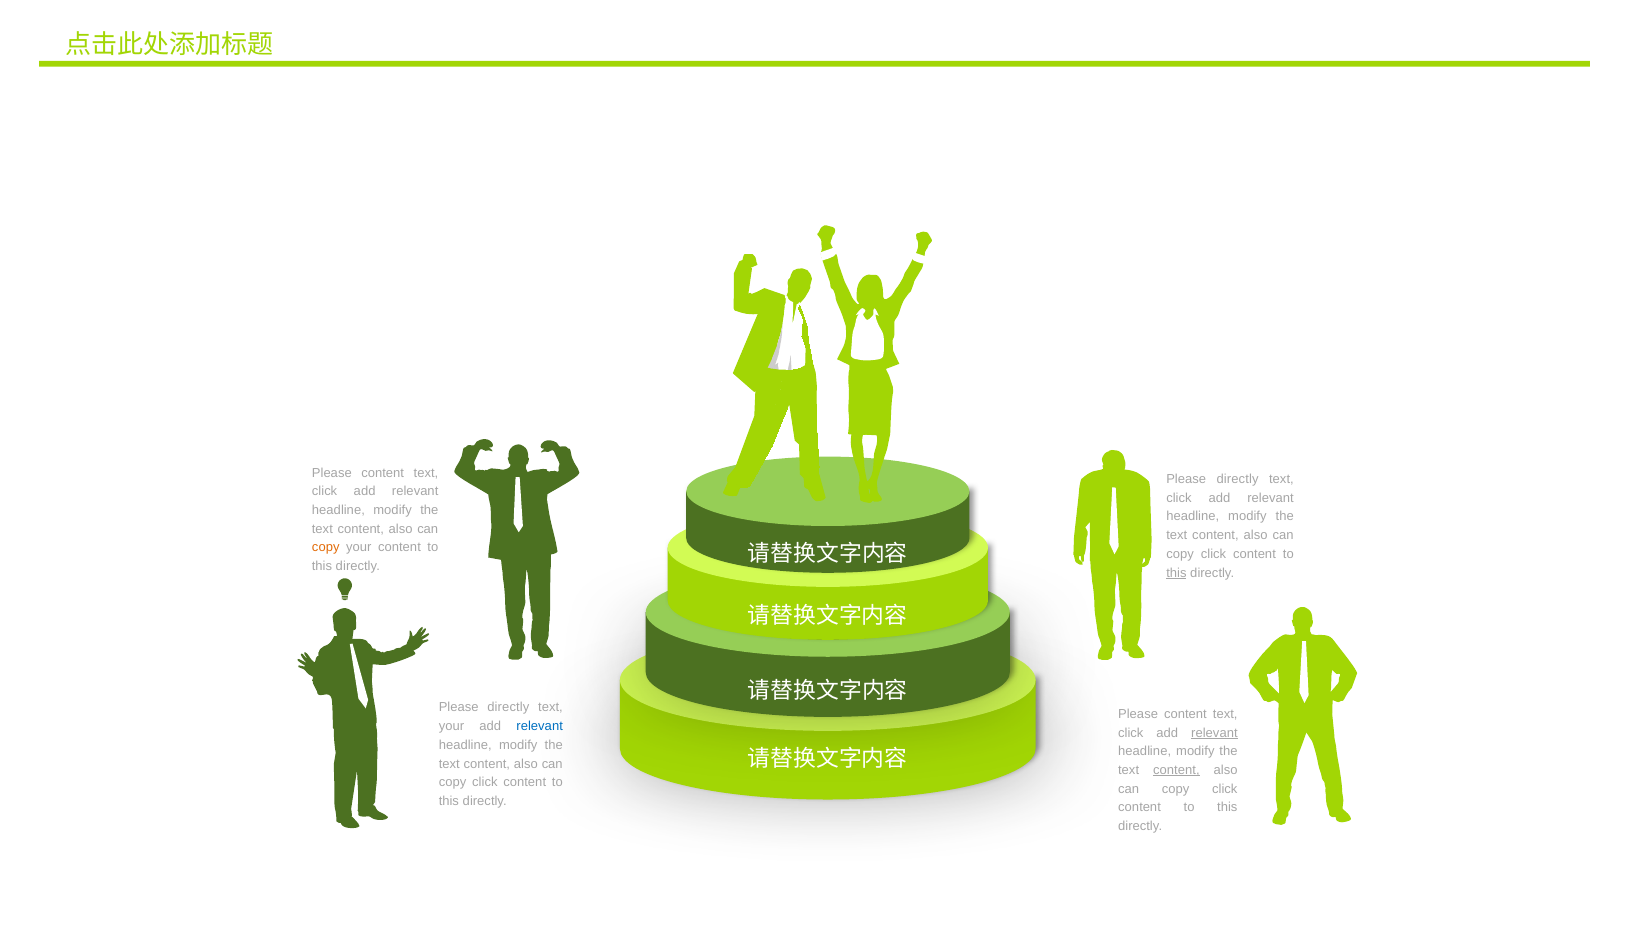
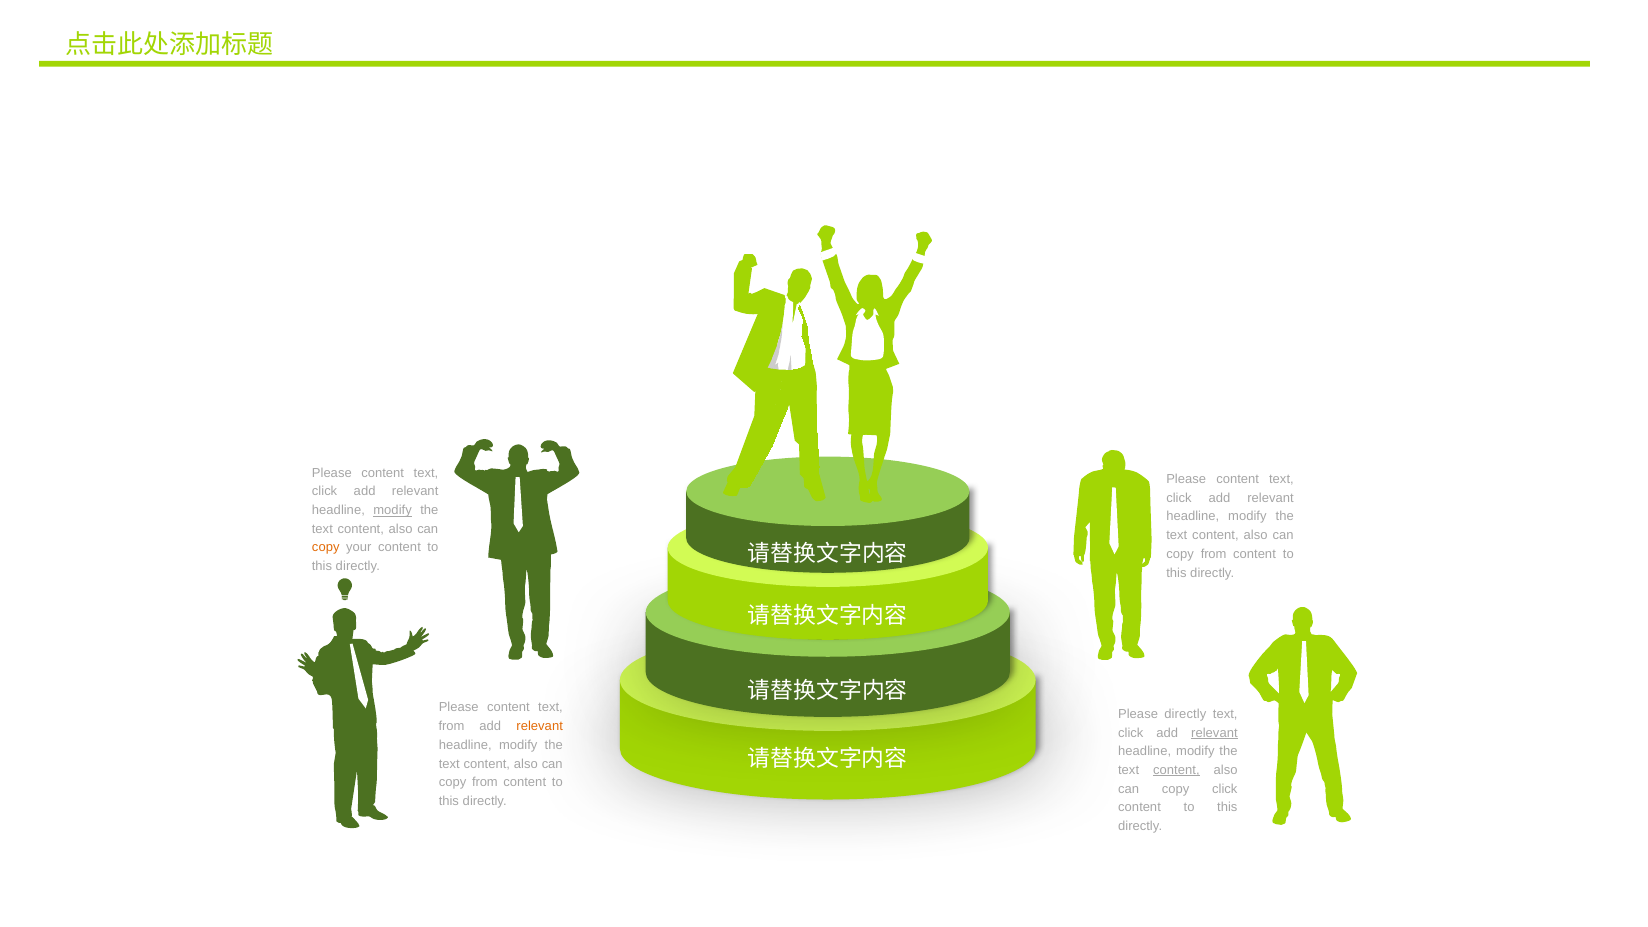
directly: directly -> content (1238, 479)
modify underline: none -> present (393, 510)
click: click -> from (1214, 554)
this underline: present -> none (1176, 573)
directly: directly -> content (508, 708)
content: content -> directly (1185, 714)
your: your -> from (452, 726)
relevant colour: blue -> orange (540, 726)
click: click -> from (485, 782)
